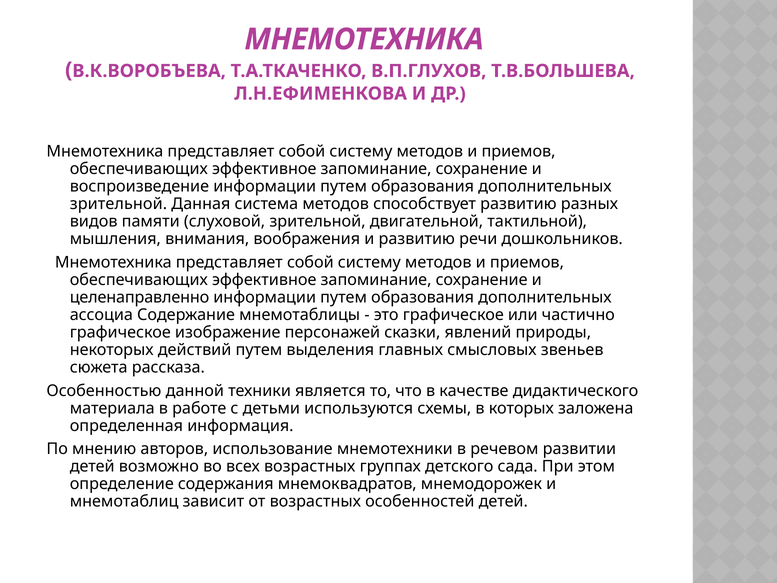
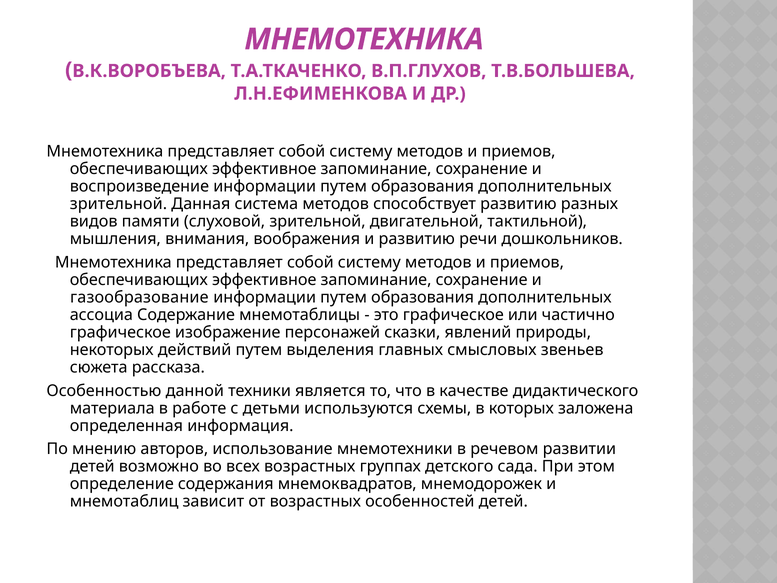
целенаправленно: целенаправленно -> газообразование (139, 297)
